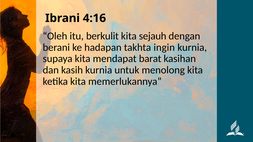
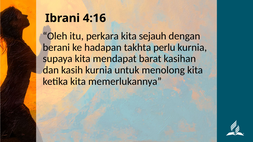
berkulit: berkulit -> perkara (102, 36)
ingin: ingin -> perlu (164, 47)
